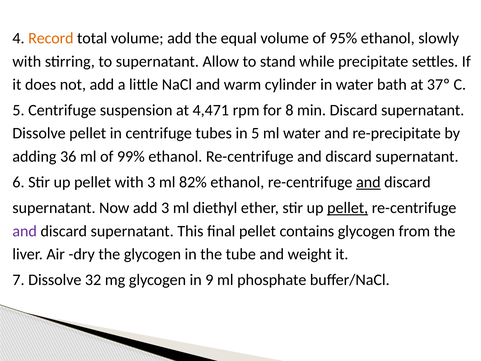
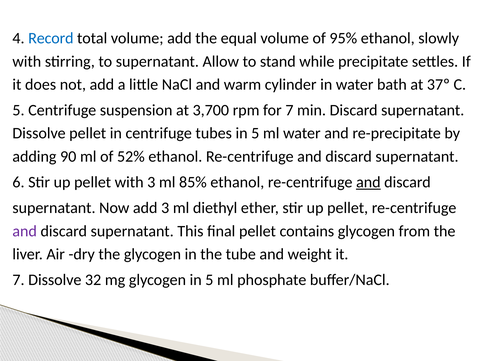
Record colour: orange -> blue (51, 38)
4,471: 4,471 -> 3,700 (211, 110)
for 8: 8 -> 7 (289, 110)
36: 36 -> 90 (68, 156)
99%: 99% -> 52% (131, 156)
82%: 82% -> 85% (193, 182)
pellet underline: present -> none (348, 208)
glycogen in 9: 9 -> 5 (209, 280)
